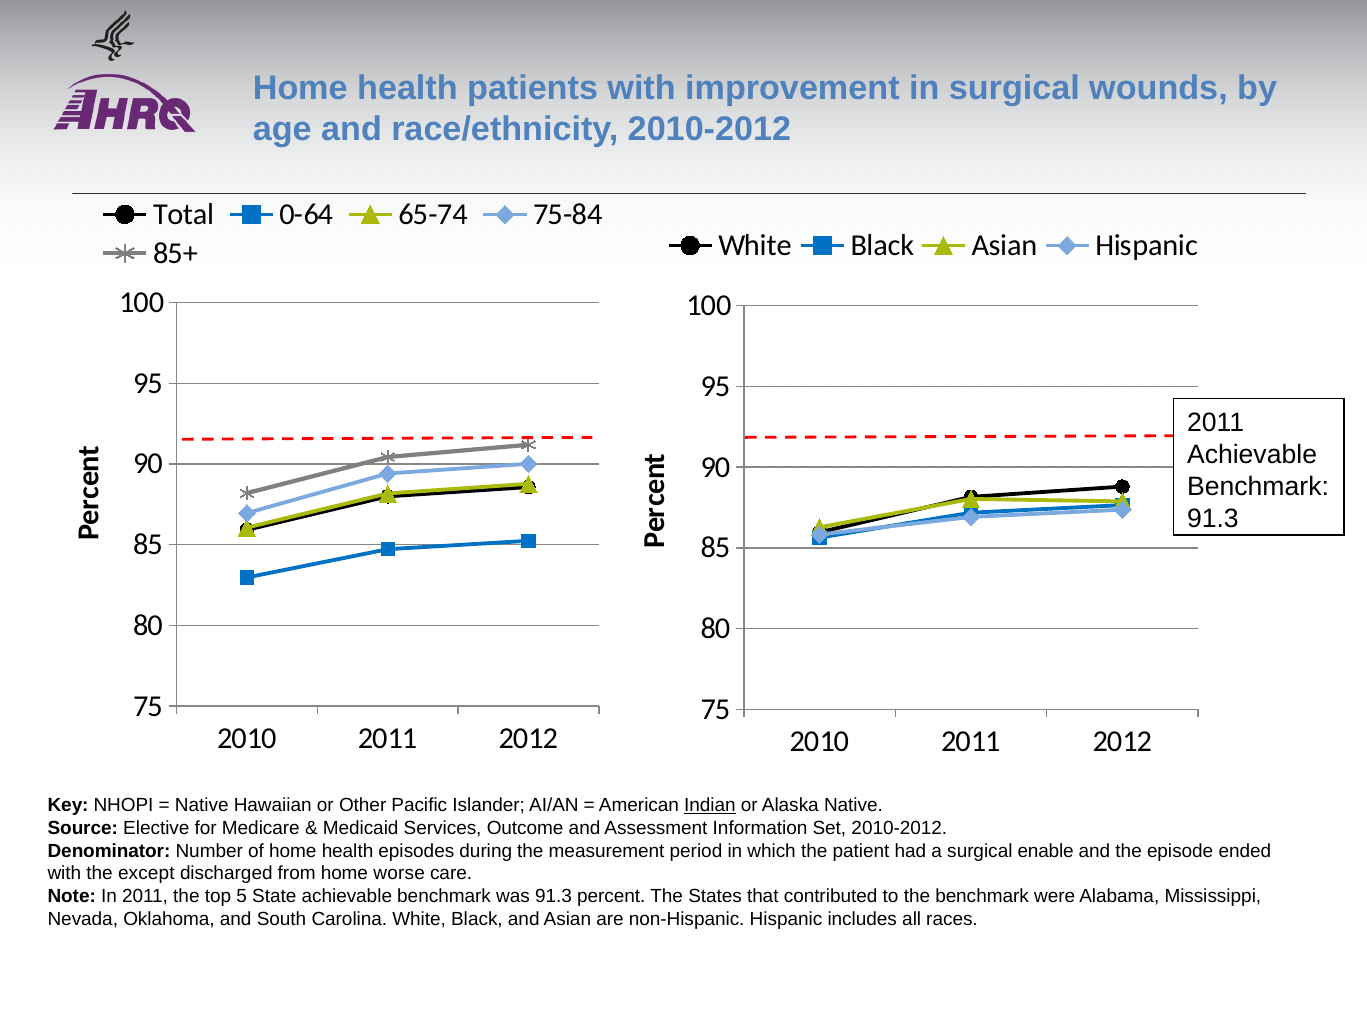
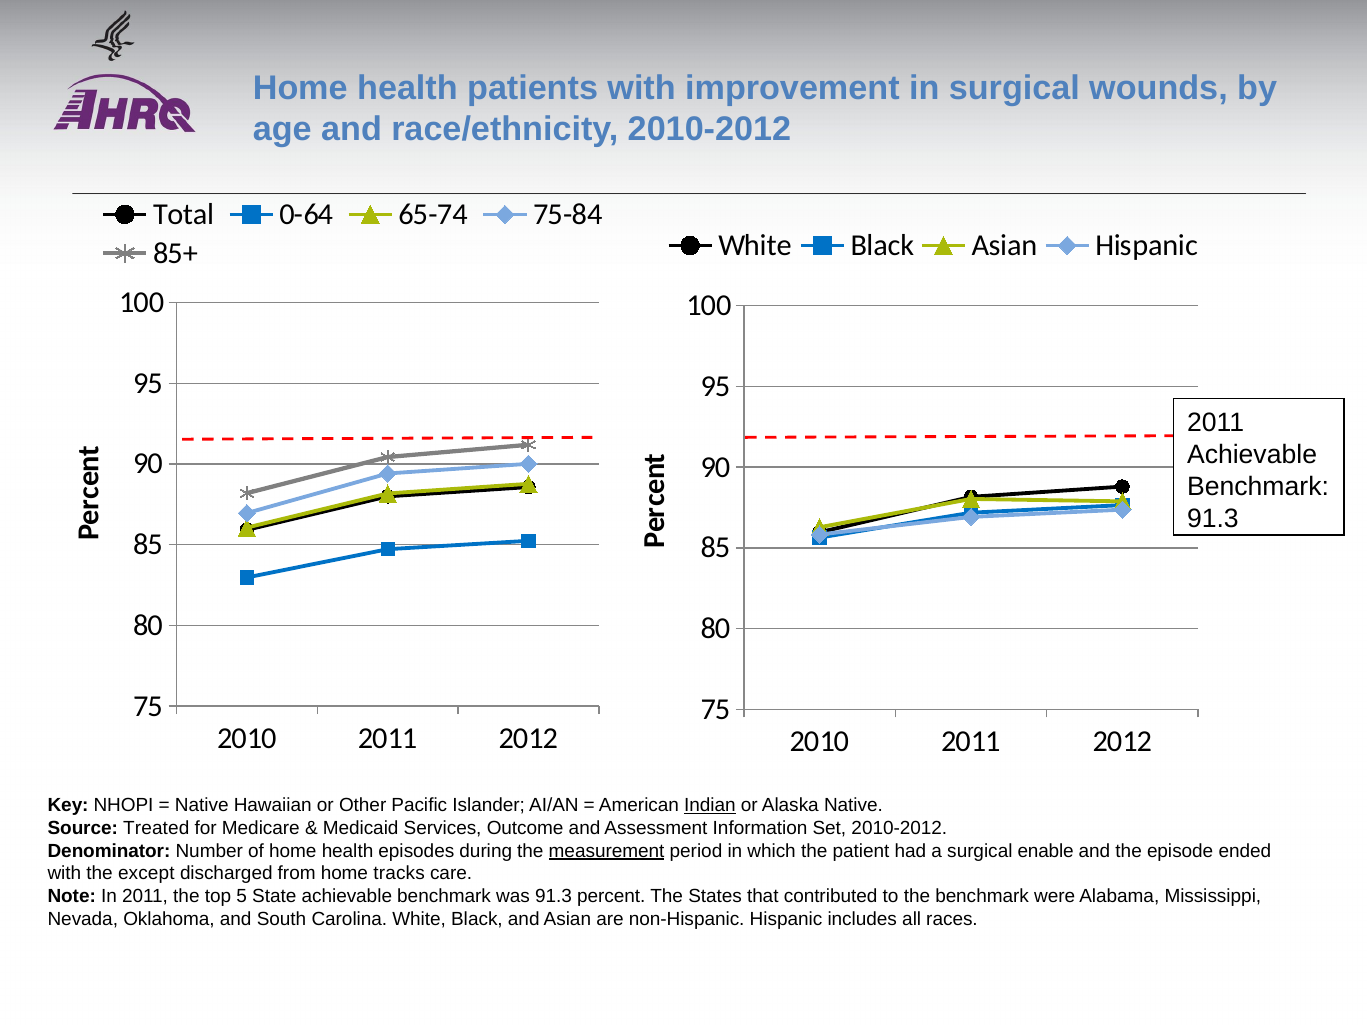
Elective: Elective -> Treated (156, 828)
measurement underline: none -> present (607, 851)
worse: worse -> tracks (399, 874)
